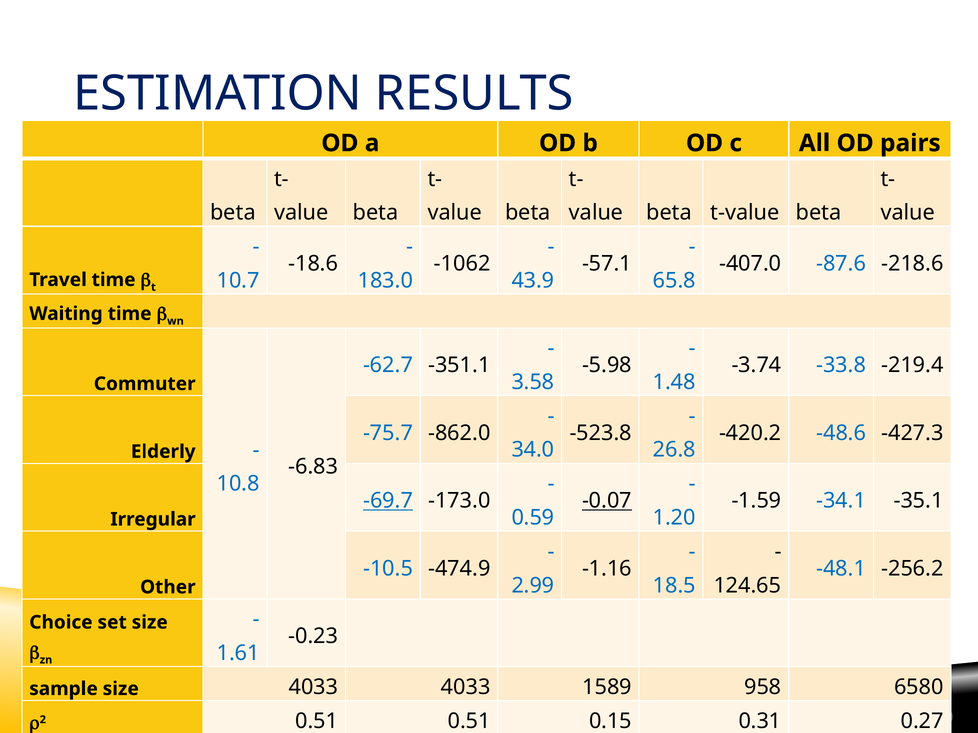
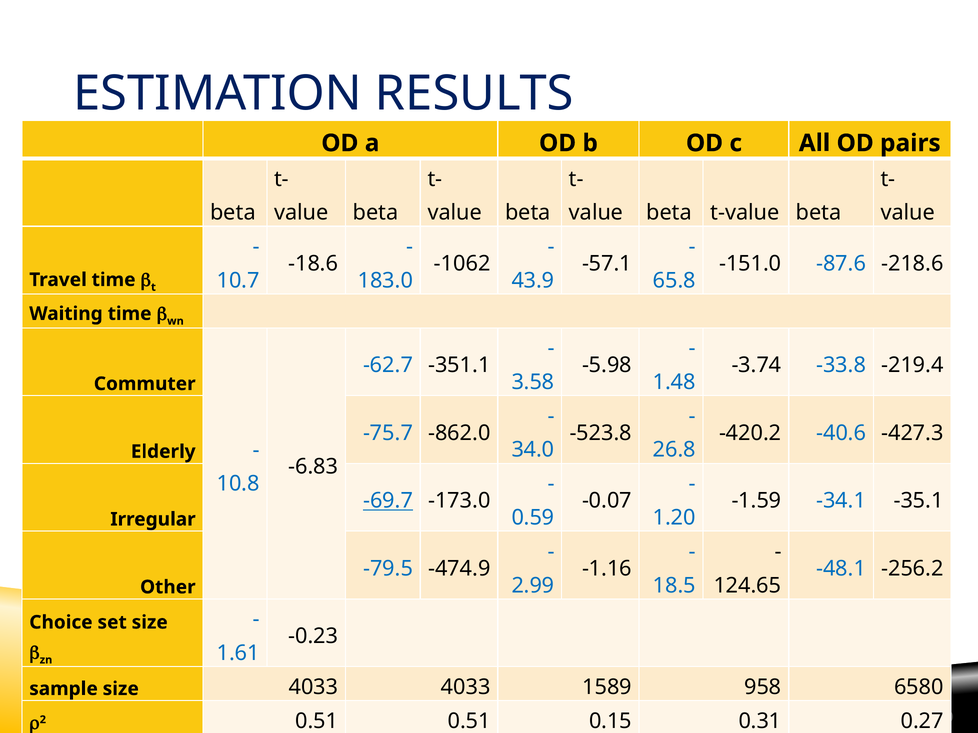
-407.0: -407.0 -> -151.0 (750, 264)
-48.6: -48.6 -> -40.6 (841, 433)
-0.07 underline: present -> none (607, 501)
-10.5: -10.5 -> -79.5 (388, 569)
